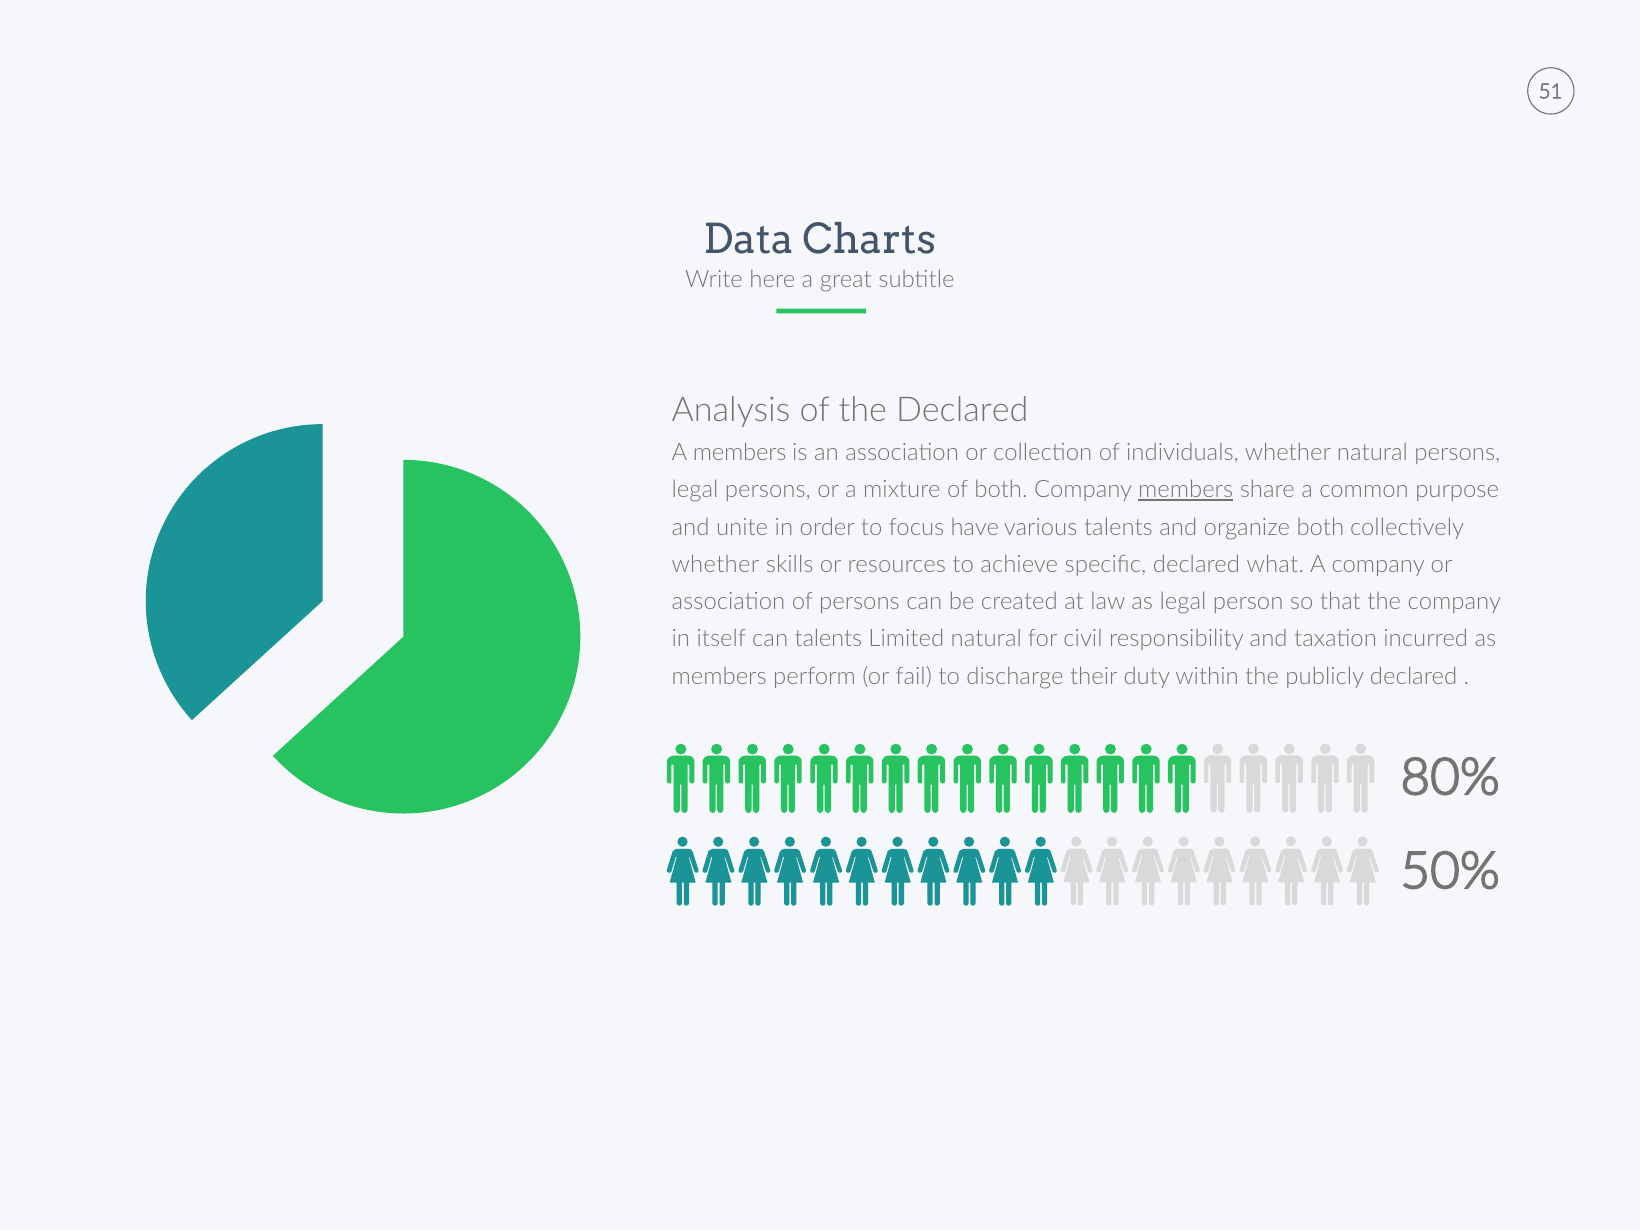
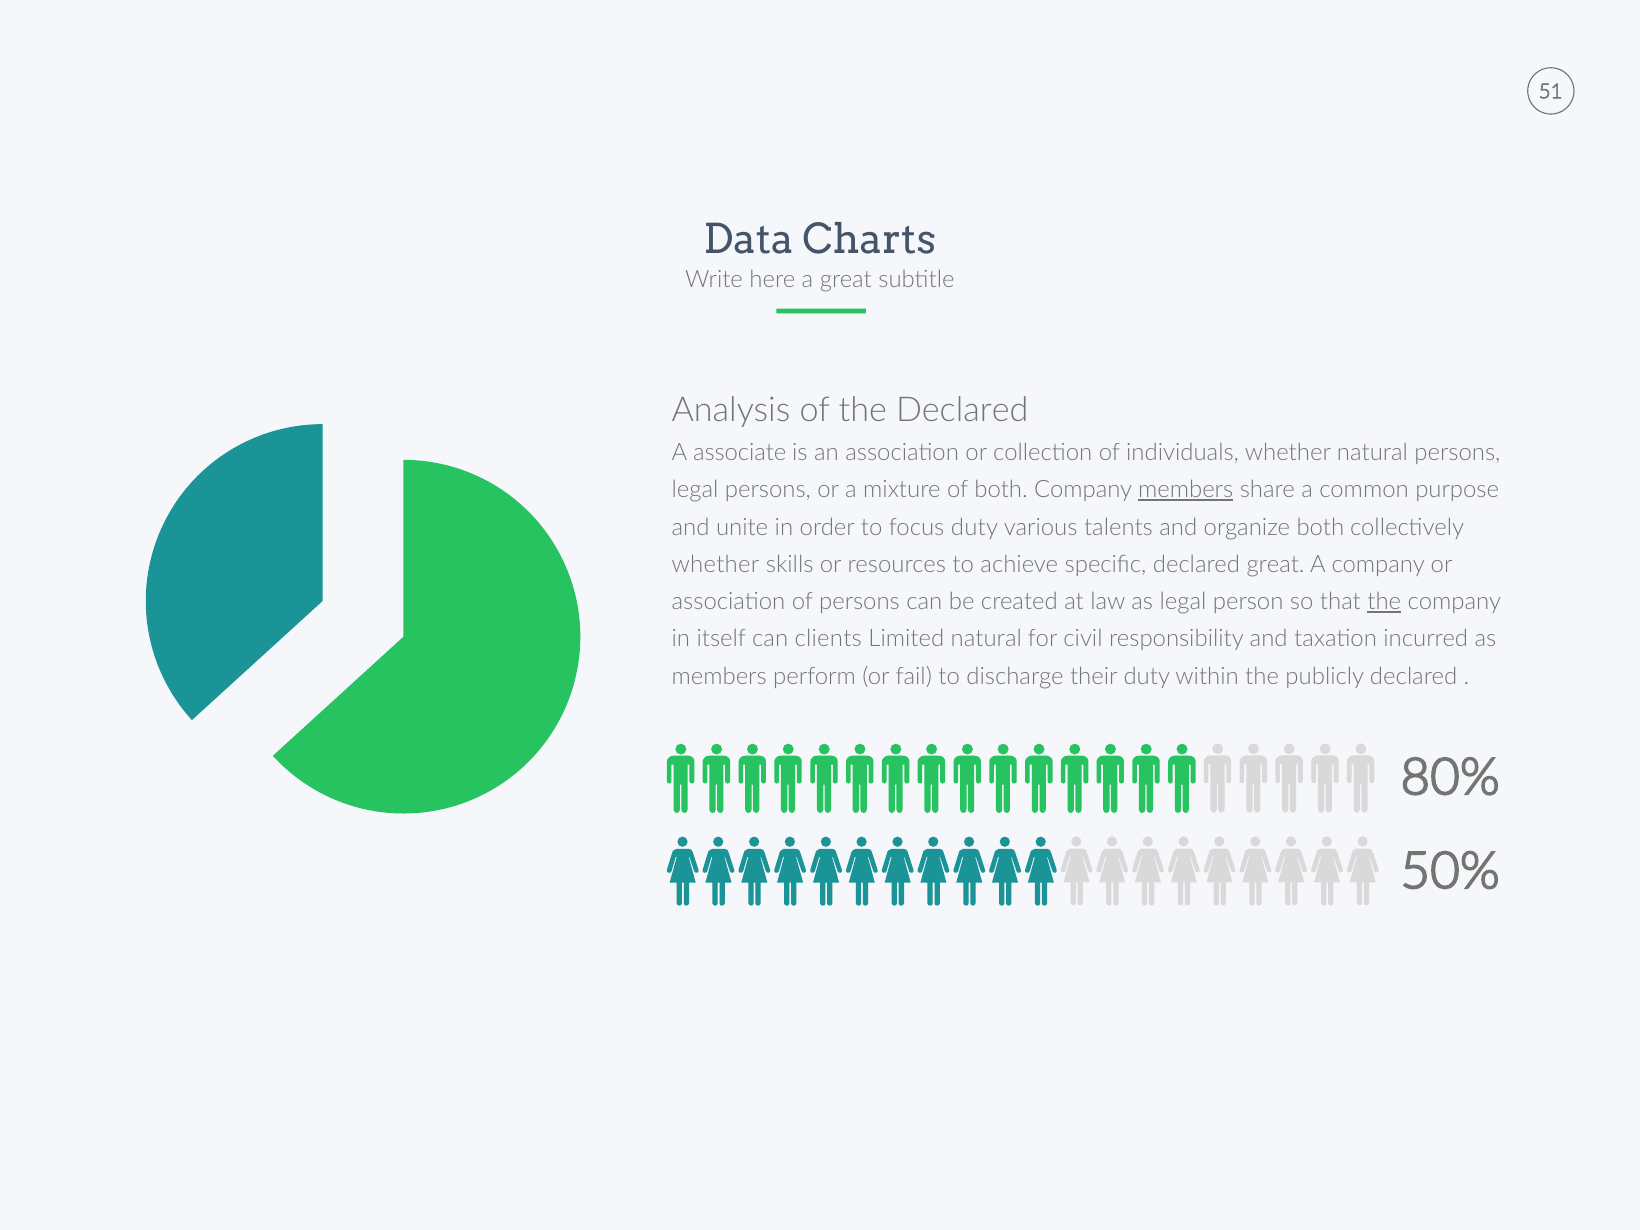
A members: members -> associate (740, 453)
focus have: have -> duty (975, 527)
declared what: what -> great (1276, 564)
the underline: none -> present (1384, 602)
can talents: talents -> clients (828, 639)
